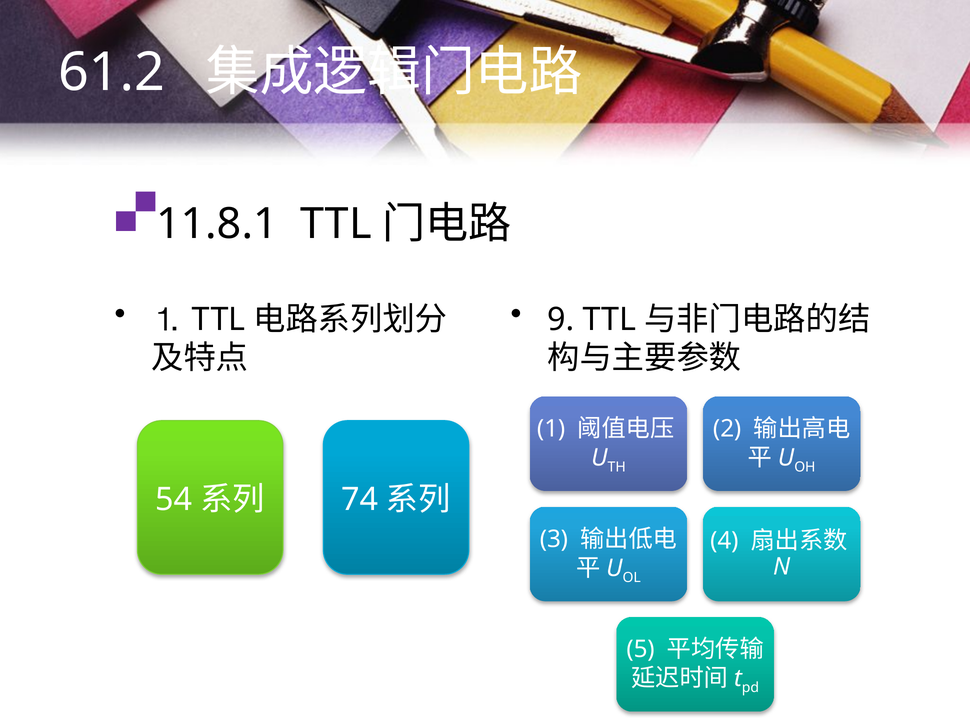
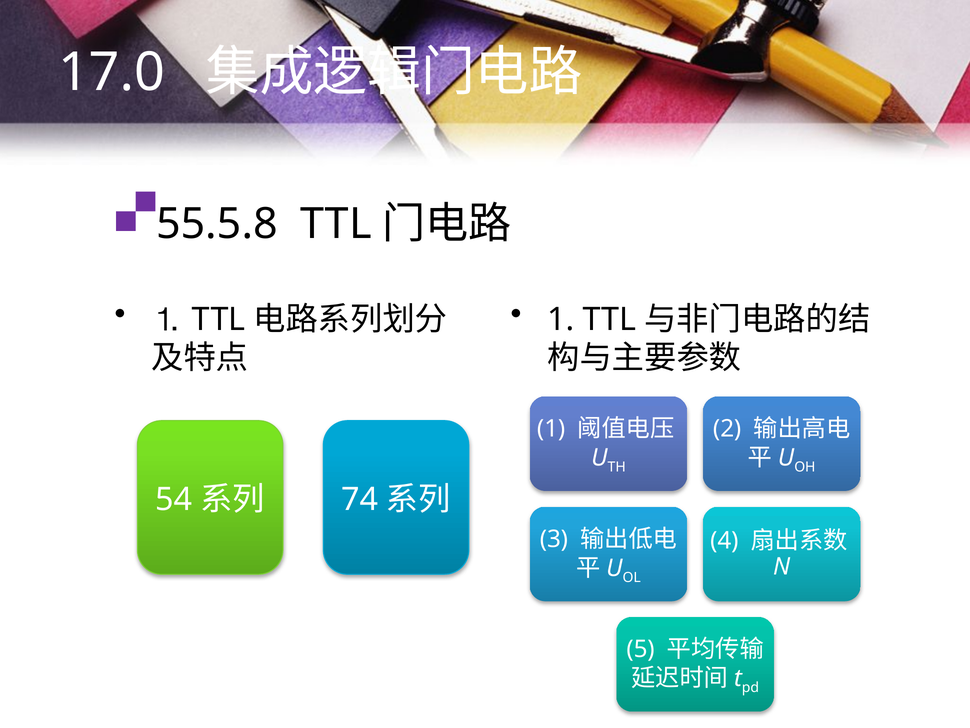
61.2: 61.2 -> 17.0 (112, 72)
11.8.1: 11.8.1 -> 55.5.8 (217, 224)
9: 9 -> 1 (561, 319)
